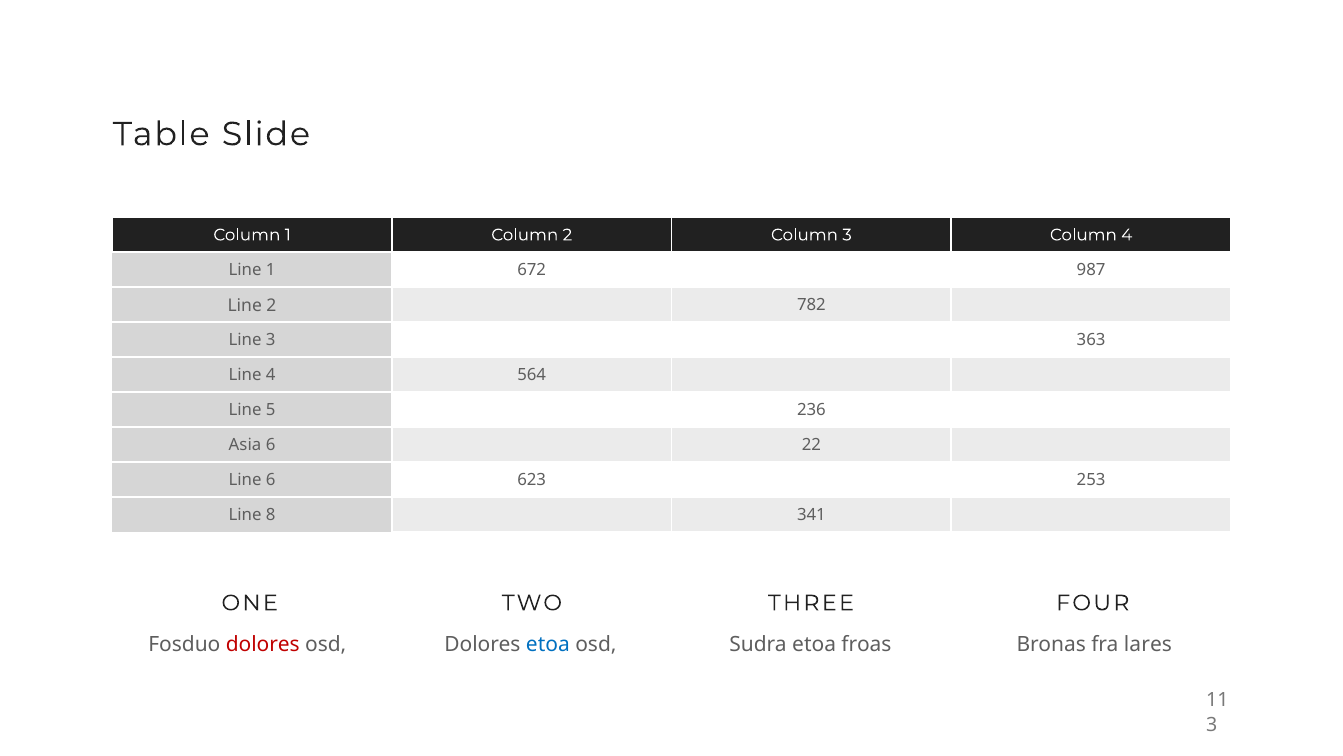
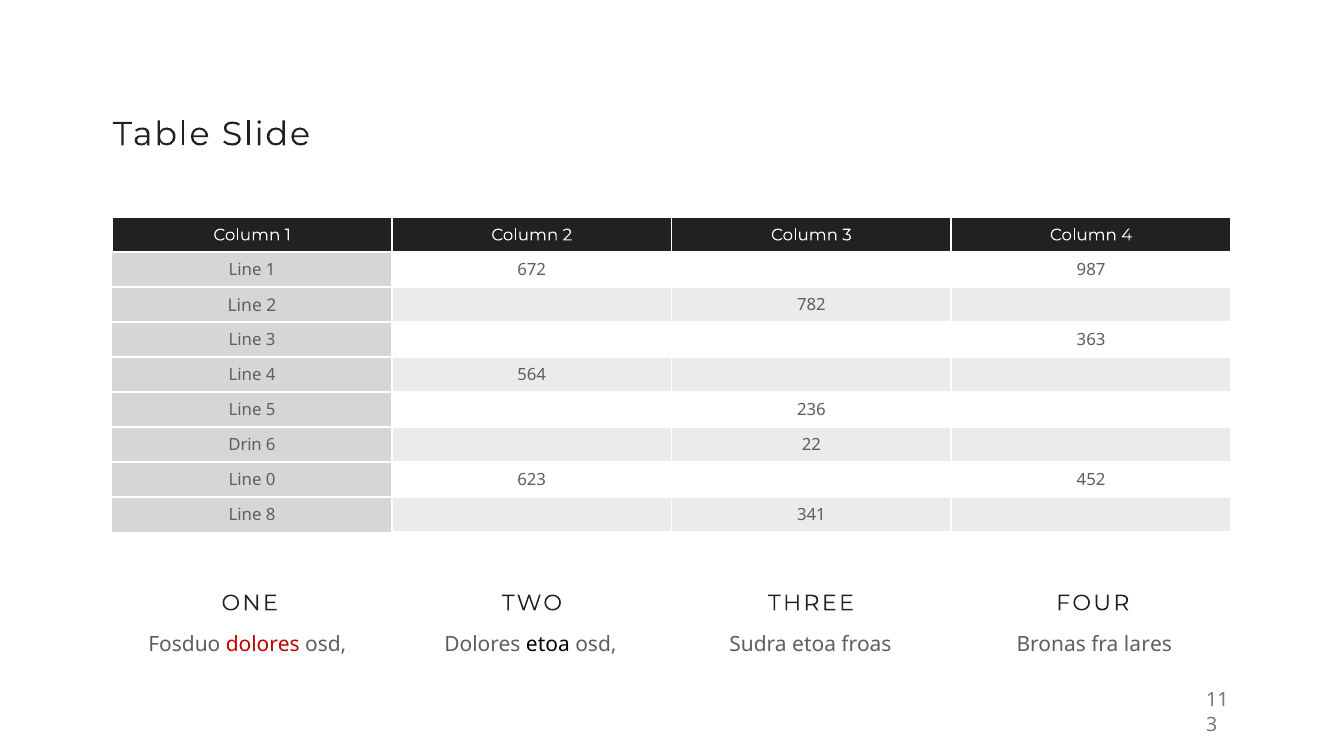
Asia: Asia -> Drin (245, 445)
Line 6: 6 -> 0 (271, 480)
253: 253 -> 452 (1091, 480)
etoa colour: blue -> black (548, 644)
